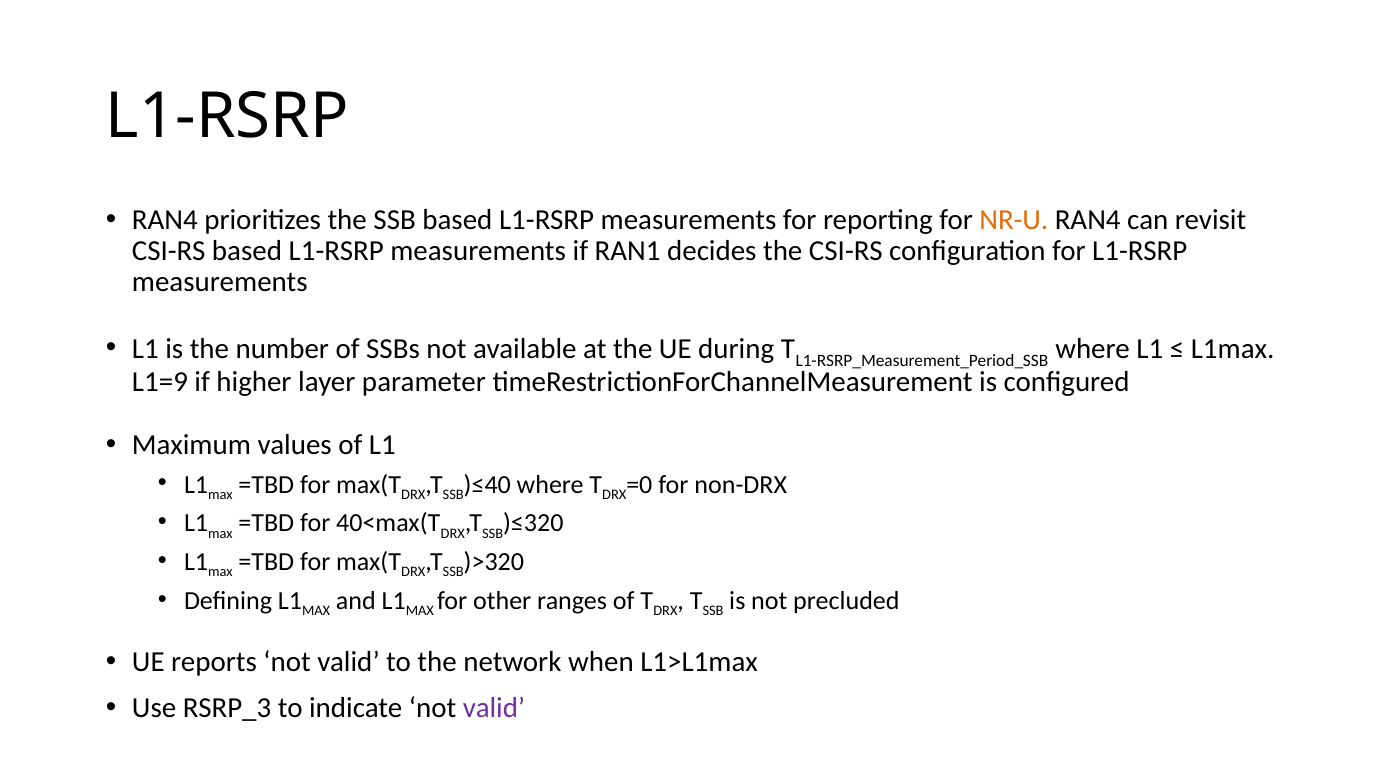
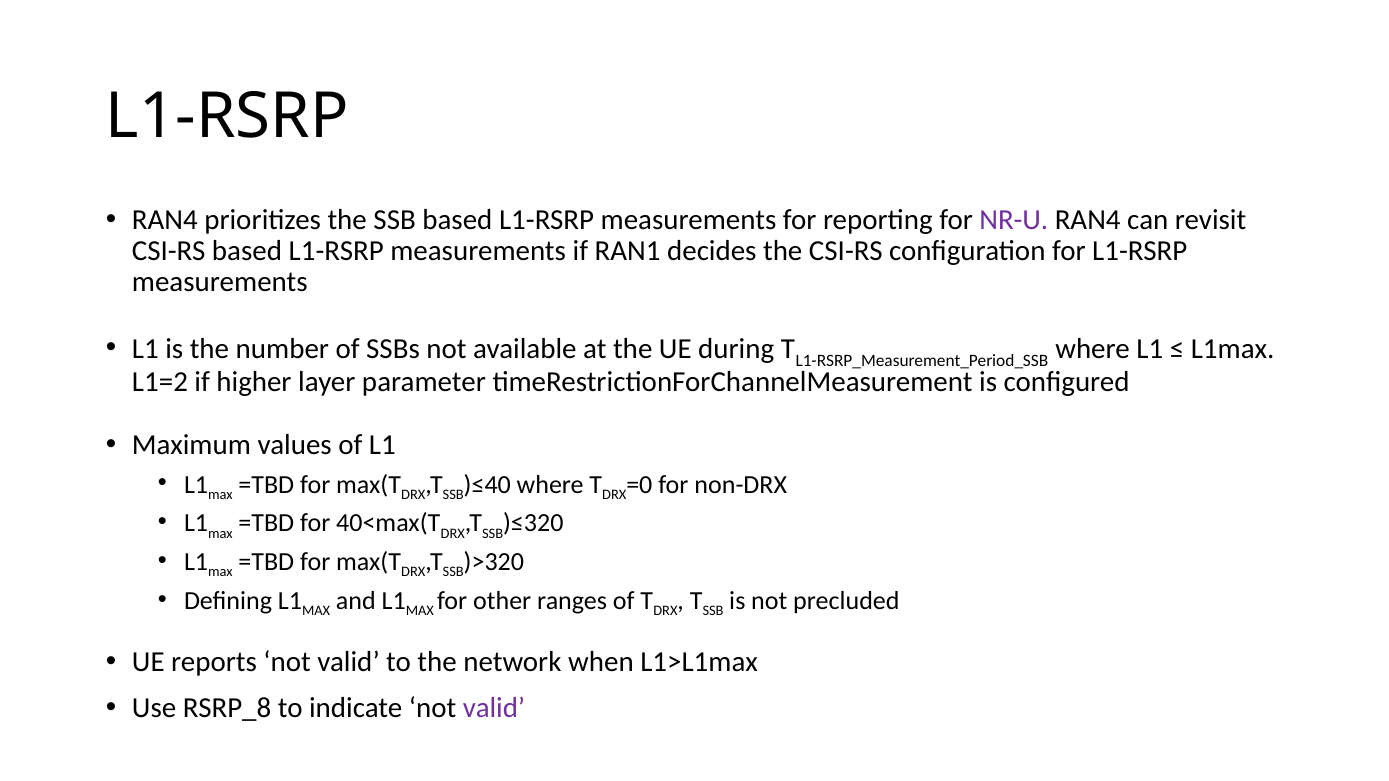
NR-U colour: orange -> purple (1014, 220)
L1=9: L1=9 -> L1=2 (160, 382)
RSRP_3: RSRP_3 -> RSRP_8 (227, 708)
